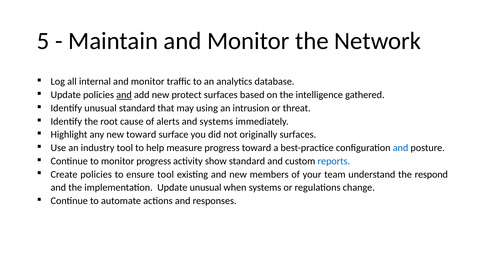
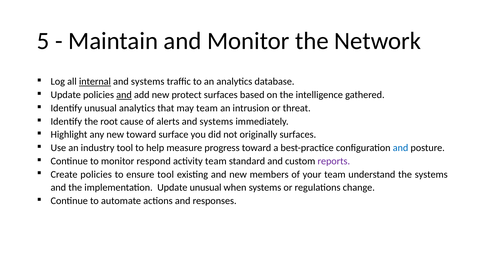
internal underline: none -> present (95, 82)
monitor: monitor -> systems (148, 82)
unusual standard: standard -> analytics (137, 108)
may using: using -> team (207, 108)
monitor progress: progress -> respond (154, 161)
activity show: show -> team (216, 161)
reports colour: blue -> purple (334, 161)
the respond: respond -> systems (431, 174)
